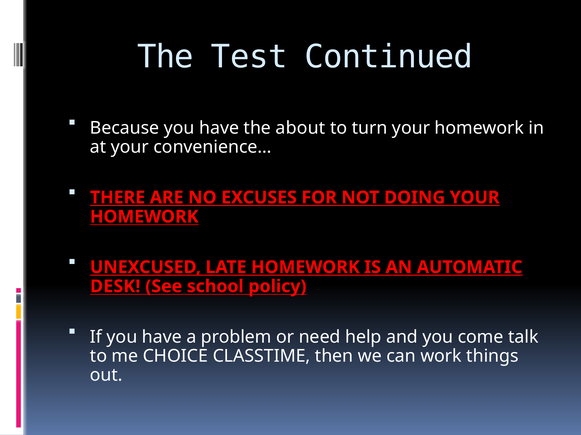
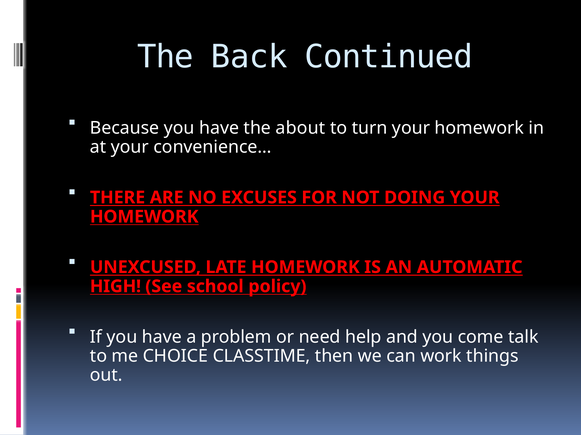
Test: Test -> Back (249, 57)
DESK: DESK -> HIGH (115, 287)
